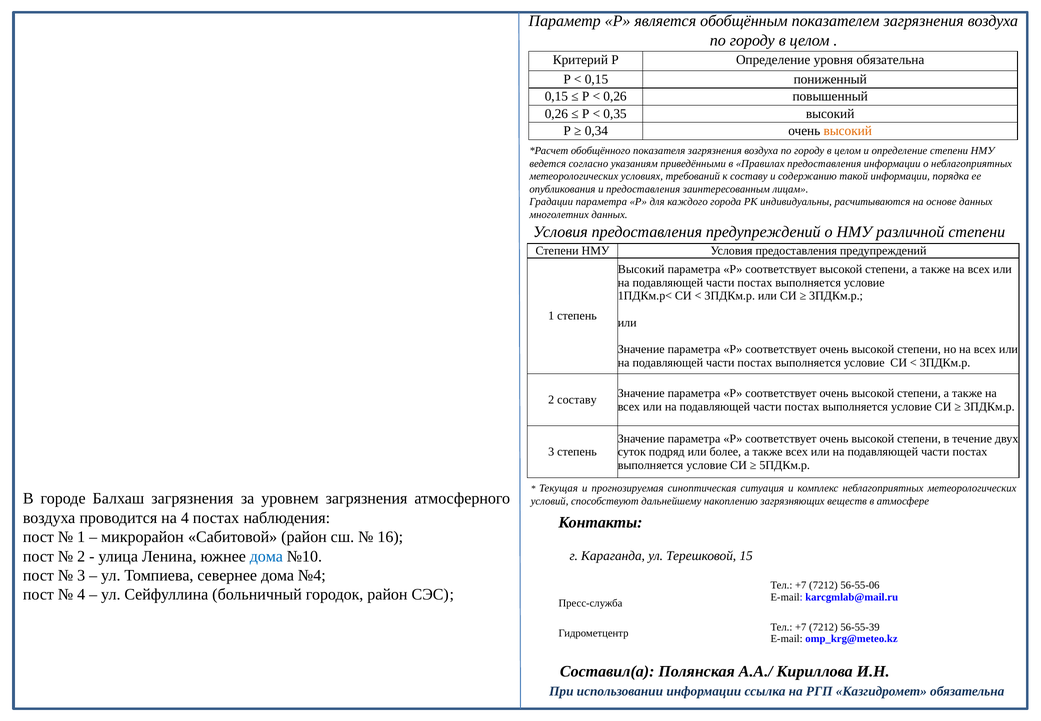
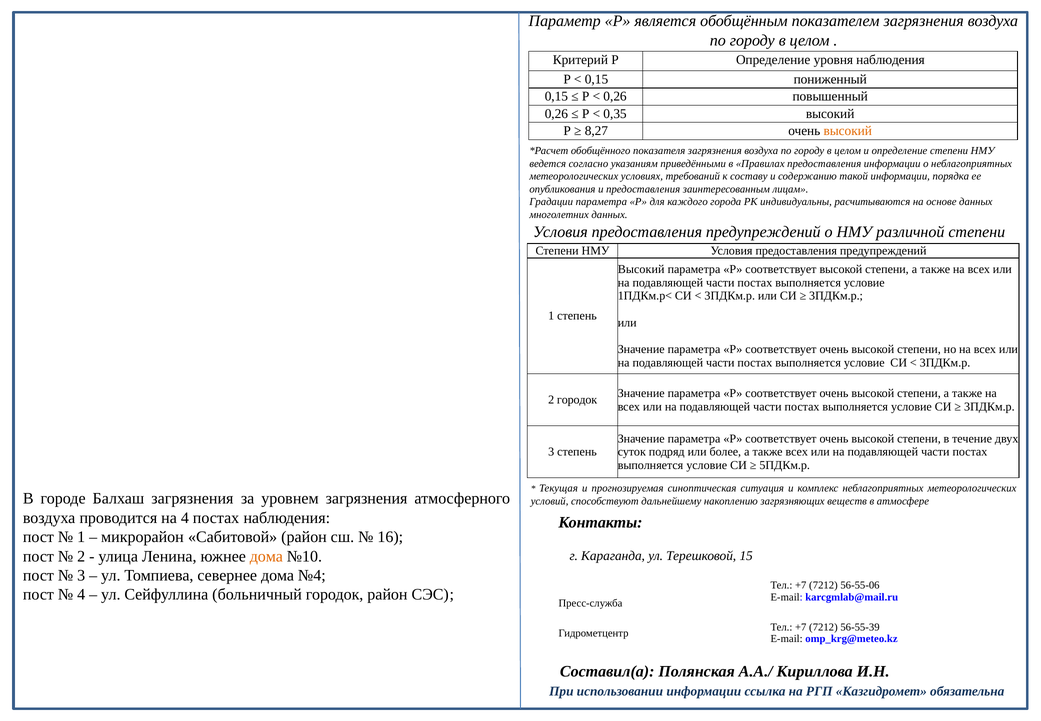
уровня обязательна: обязательна -> наблюдения (890, 60)
0,34: 0,34 -> 8,27 (596, 131)
2 составу: составу -> городок (577, 400)
дома colour: blue -> orange (266, 556)
